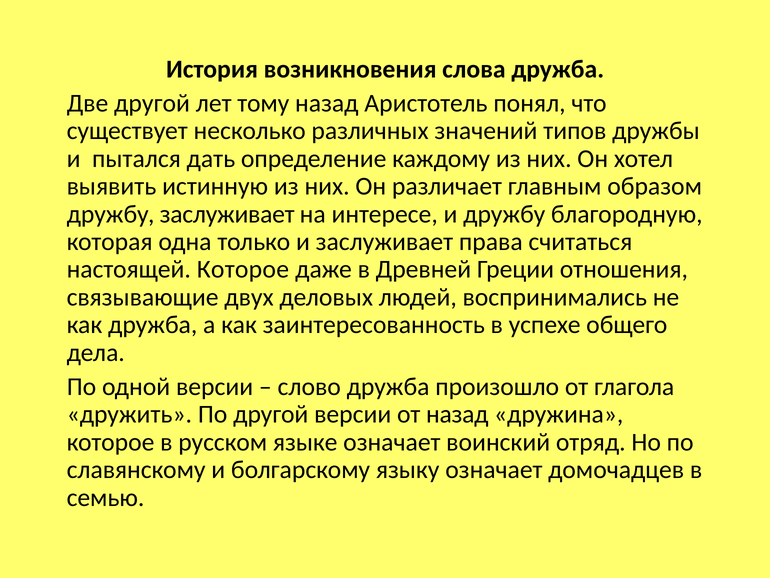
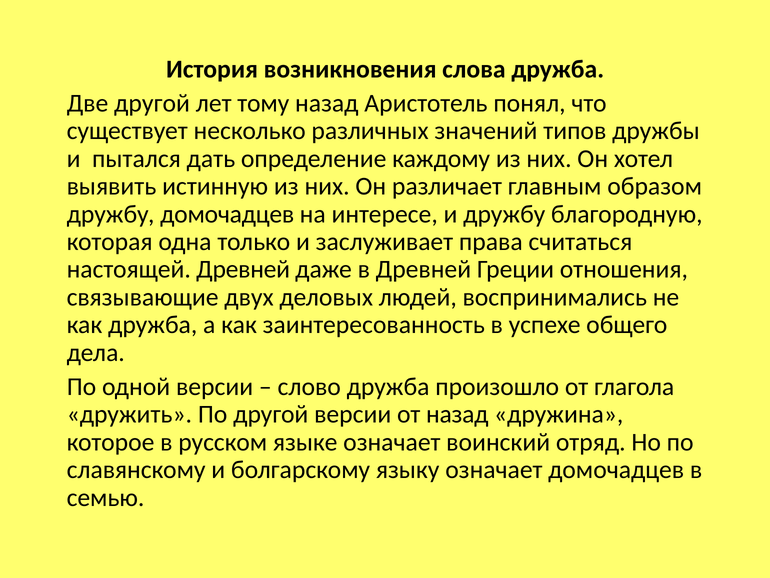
дружбу заслуживает: заслуживает -> домочадцев (227, 214)
настоящей Которое: Которое -> Древней (243, 269)
